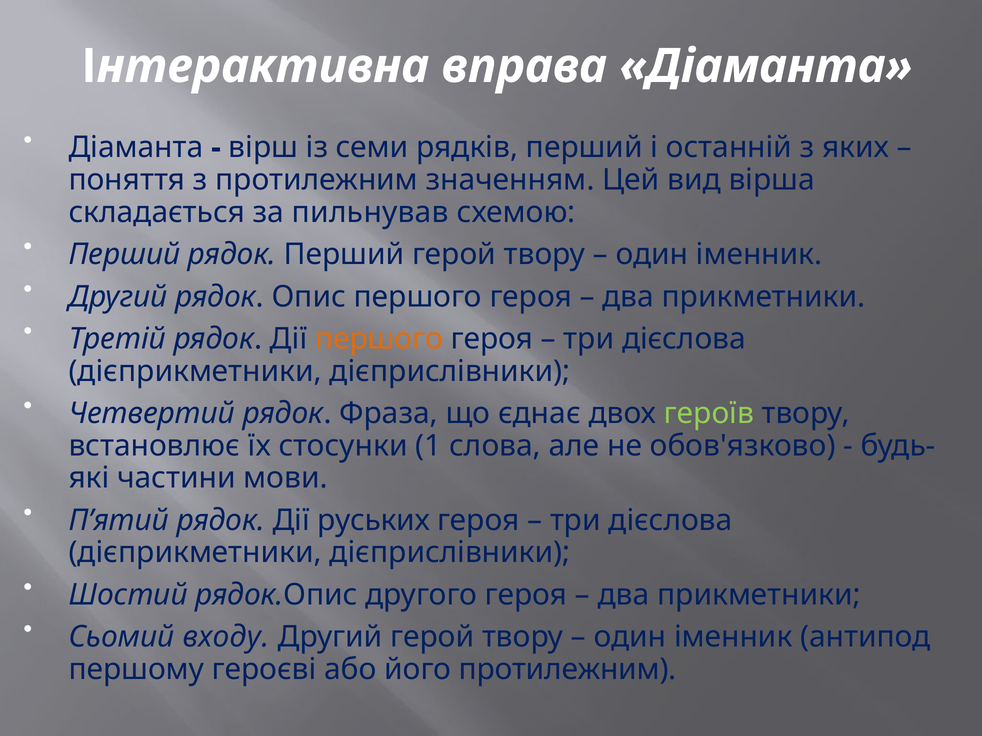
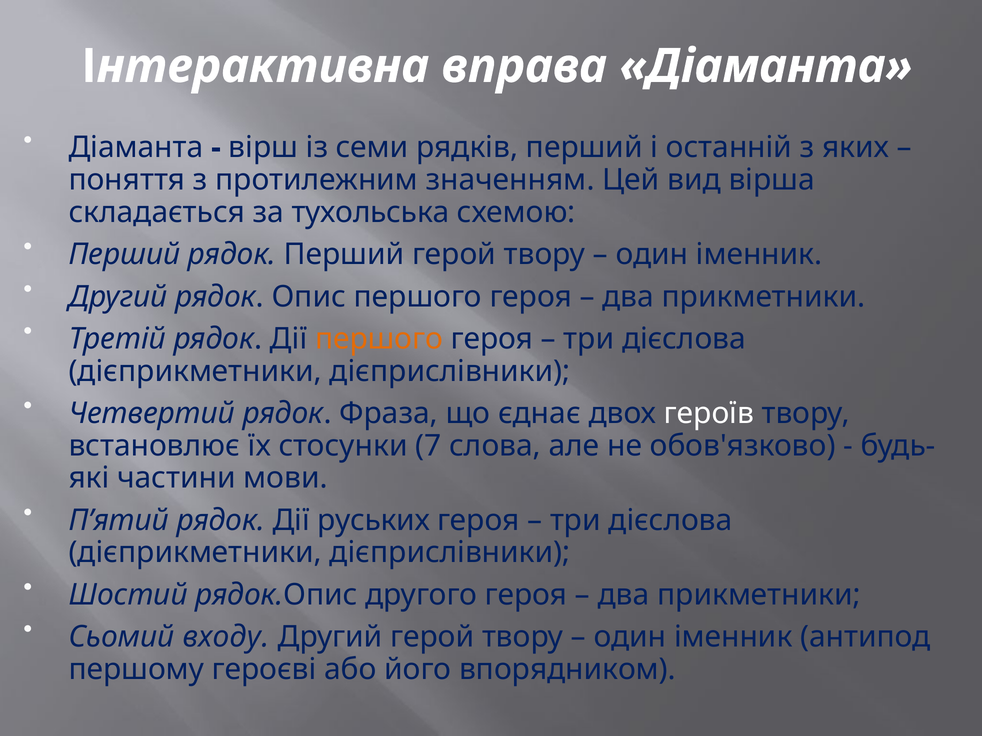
пильнував: пильнував -> тухольська (371, 212)
героїв colour: light green -> white (709, 414)
1: 1 -> 7 (428, 446)
його протилежним: протилежним -> впорядником (568, 670)
